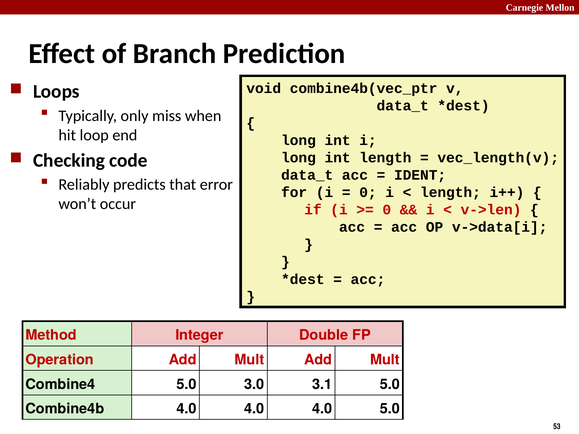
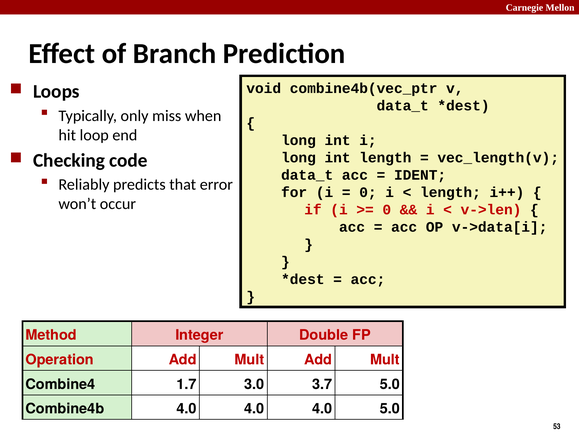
Combine4 5.0: 5.0 -> 1.7 (187, 385)
3.1: 3.1 -> 3.7 (322, 385)
